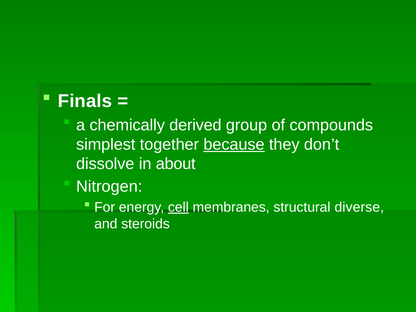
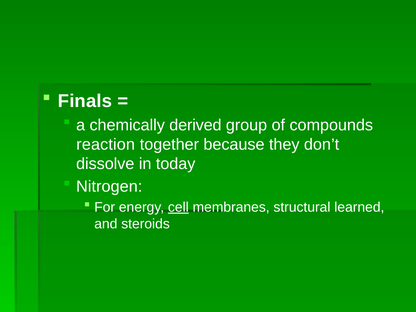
simplest: simplest -> reaction (106, 144)
because underline: present -> none (234, 144)
about: about -> today (176, 164)
diverse: diverse -> learned (359, 207)
